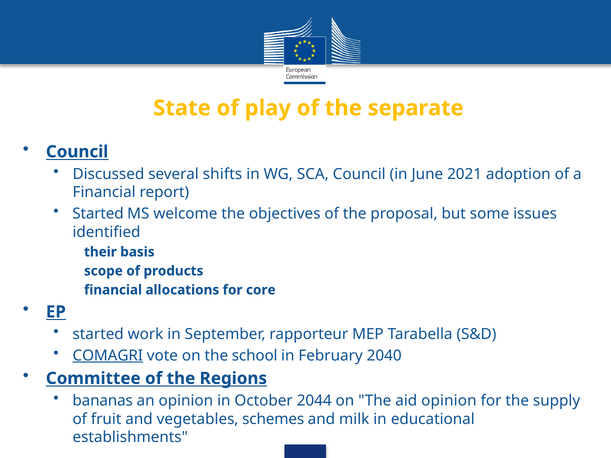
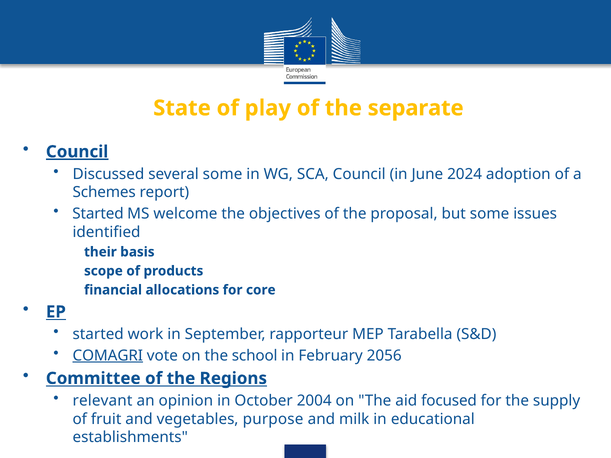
Council underline: none -> present (77, 152)
several shifts: shifts -> some (223, 174)
2021: 2021 -> 2024 (465, 174)
Financial: Financial -> Schemes (104, 192)
2040: 2040 -> 2056 (384, 356)
bananas: bananas -> relevant (103, 401)
2044: 2044 -> 2004 (314, 401)
aid opinion: opinion -> focused (449, 401)
schemes: schemes -> purpose (273, 419)
